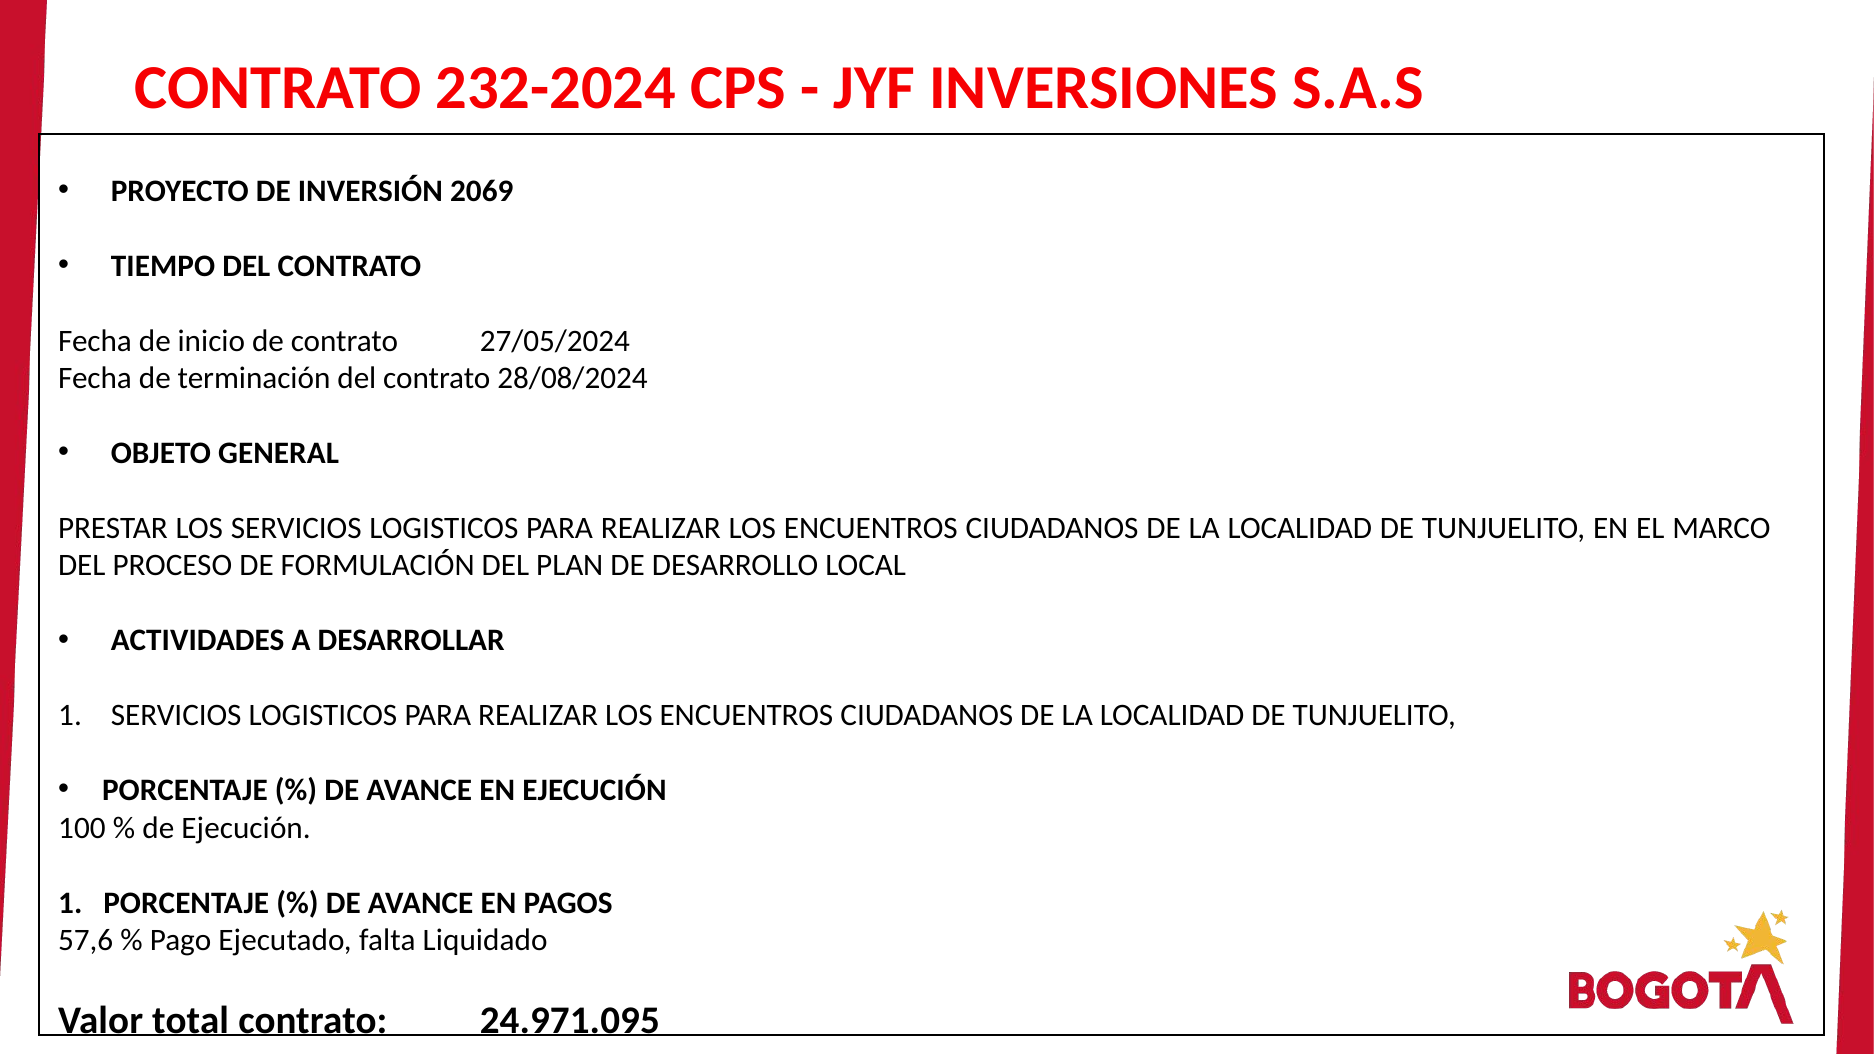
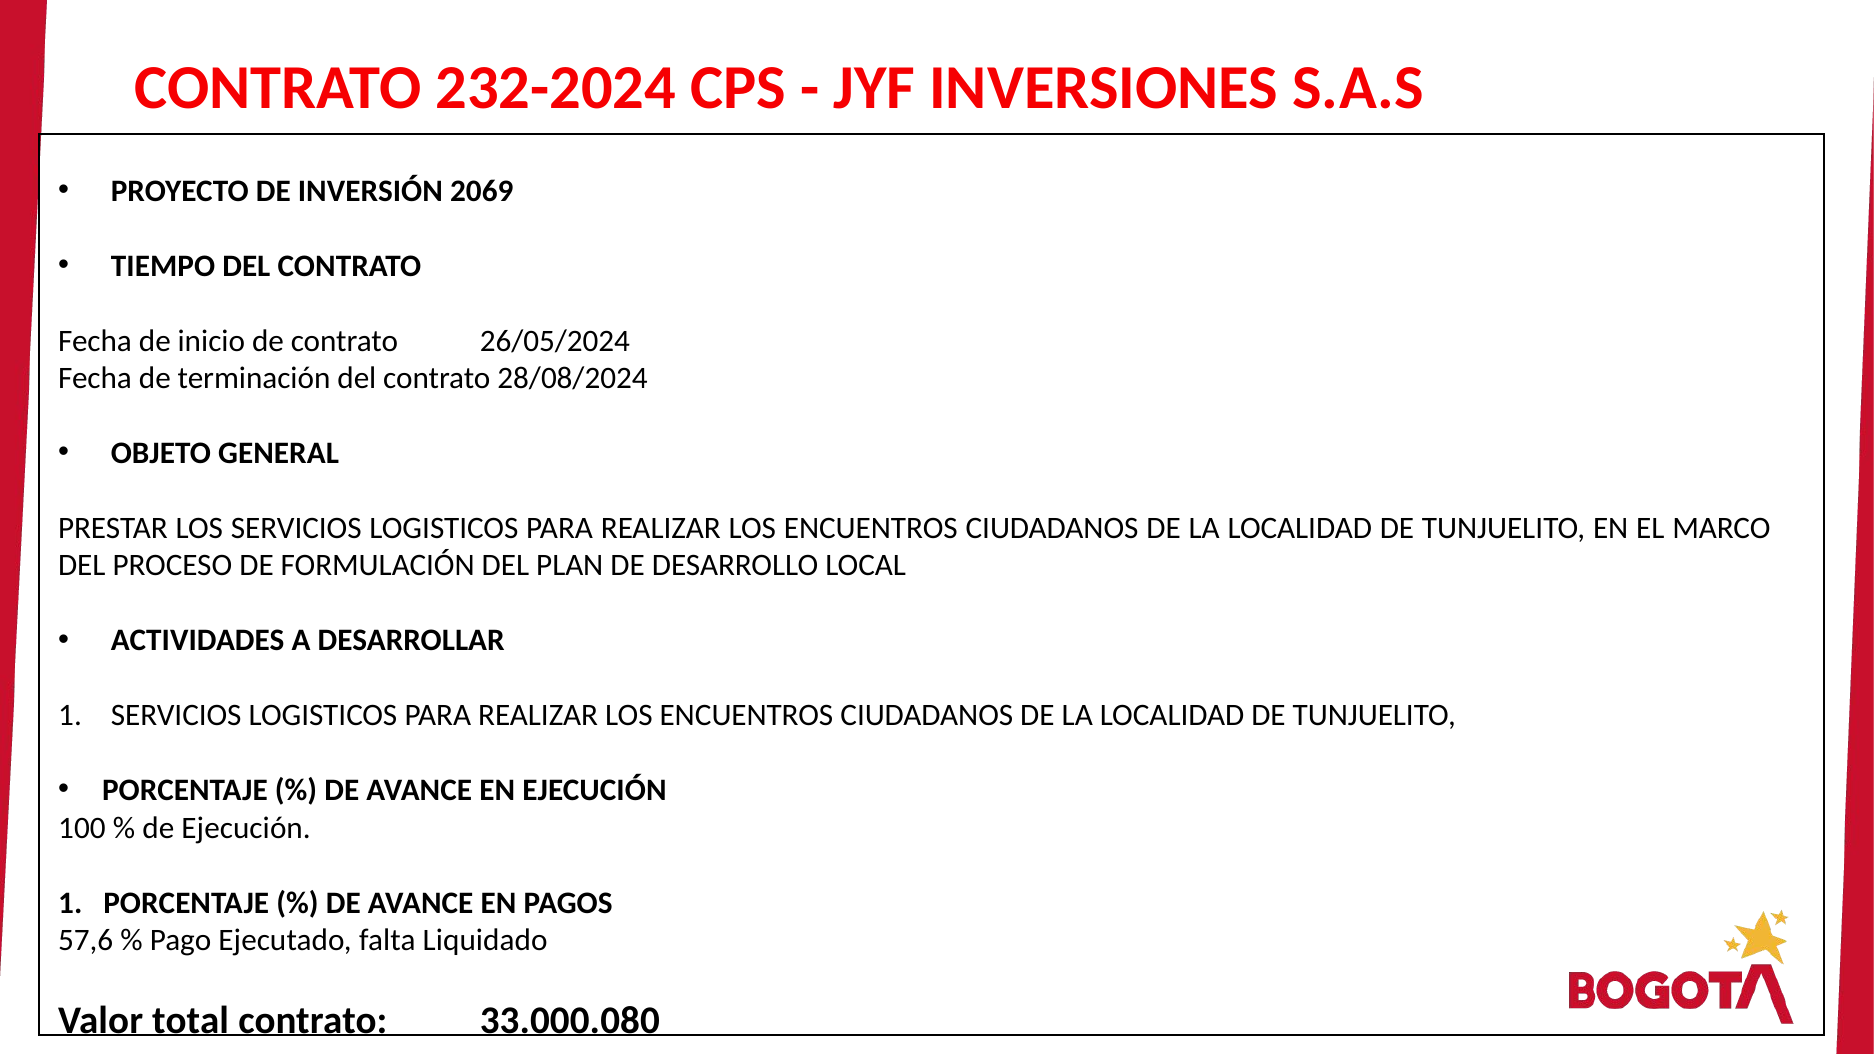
27/05/2024: 27/05/2024 -> 26/05/2024 (555, 341)
24.971.095: 24.971.095 -> 33.000.080 (570, 1021)
